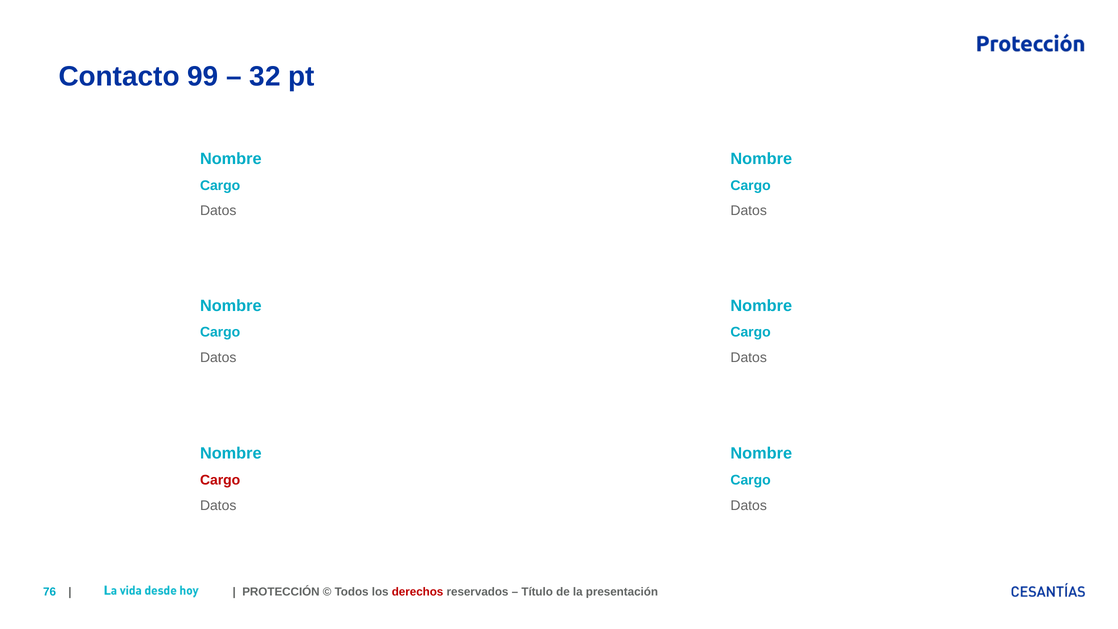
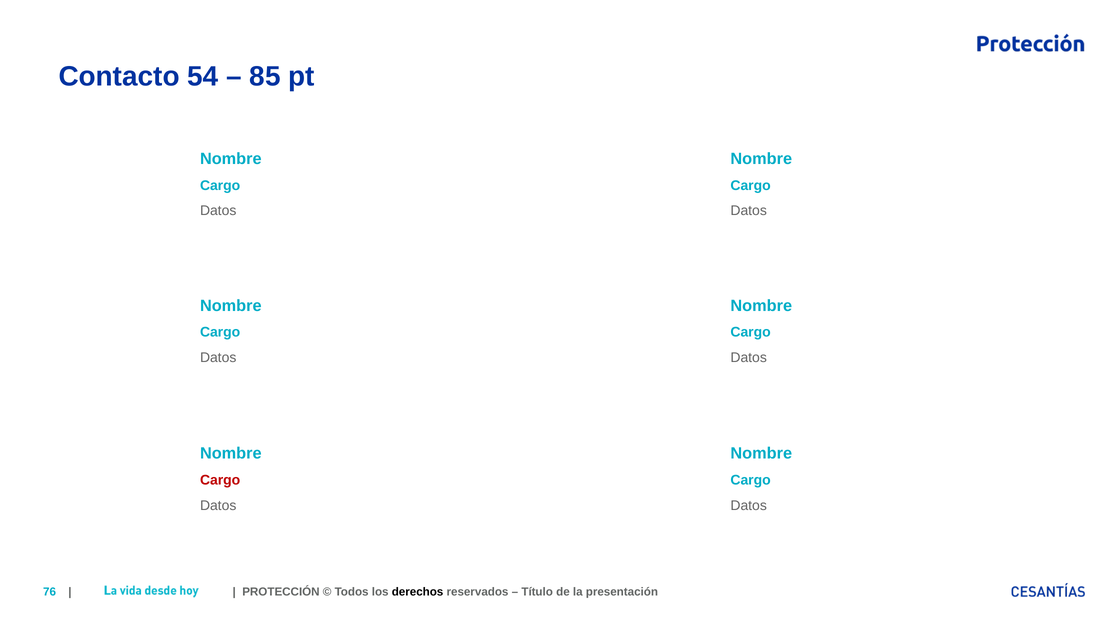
99: 99 -> 54 (203, 77)
32: 32 -> 85 (265, 77)
derechos colour: red -> black (418, 592)
